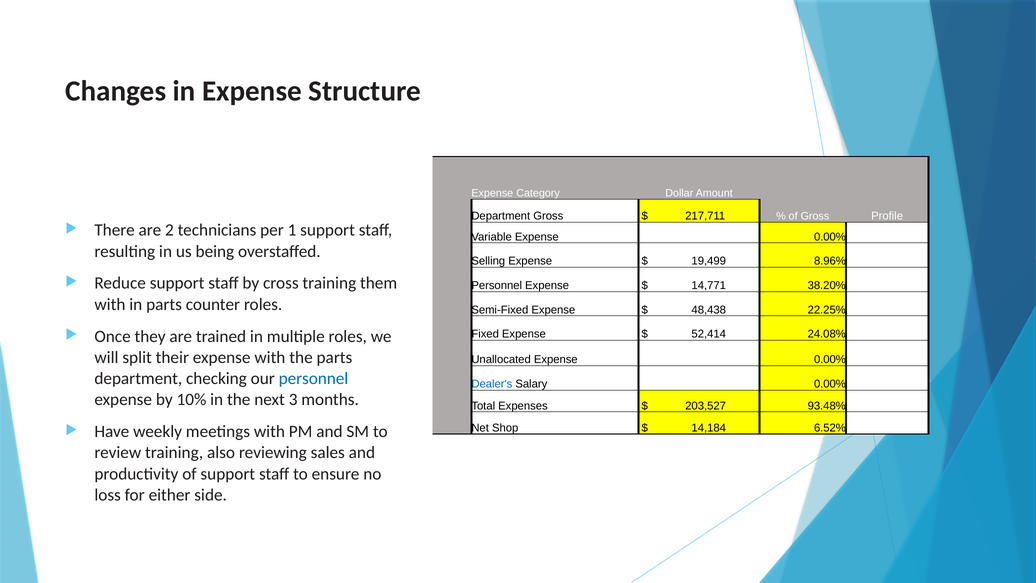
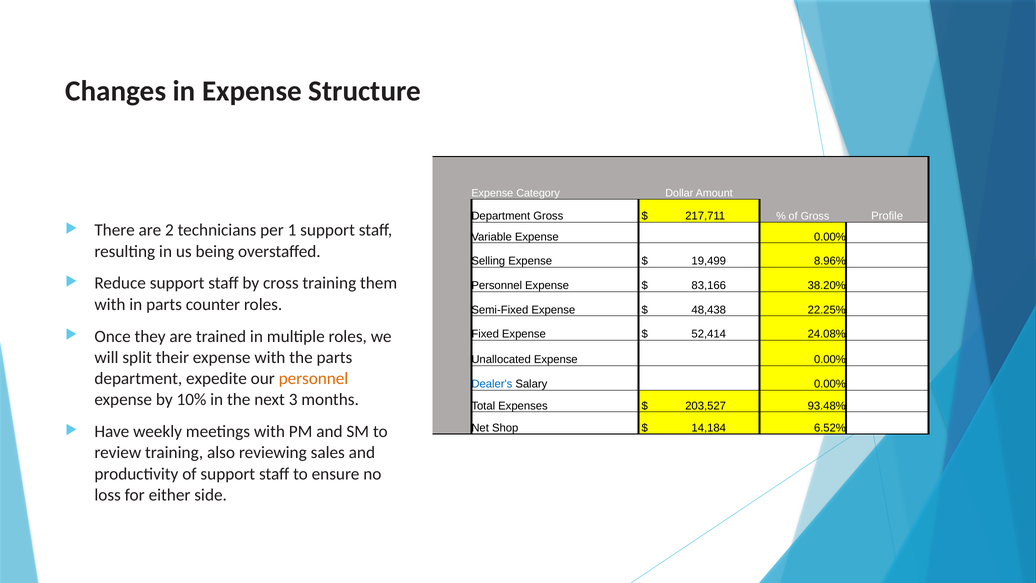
14,771: 14,771 -> 83,166 (709, 285)
checking: checking -> expedite (216, 378)
personnel colour: blue -> orange (313, 378)
